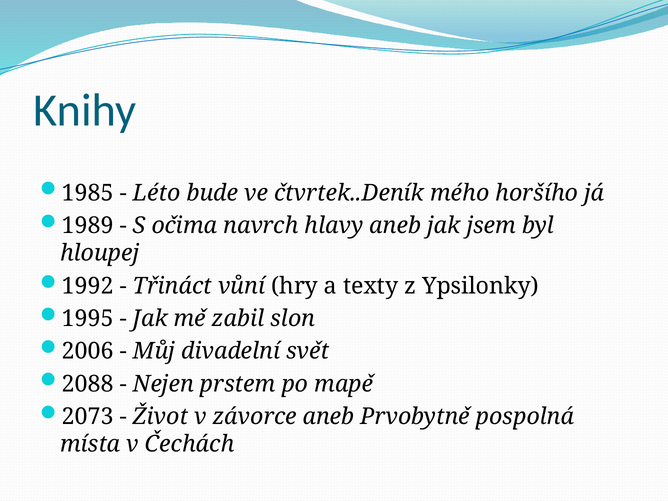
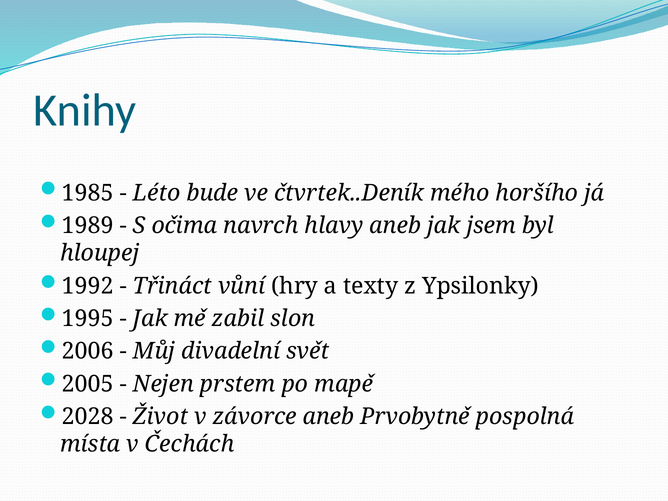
2088: 2088 -> 2005 (88, 384)
2073: 2073 -> 2028 (88, 416)
